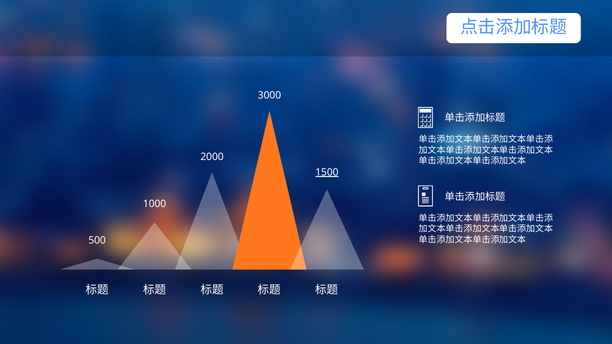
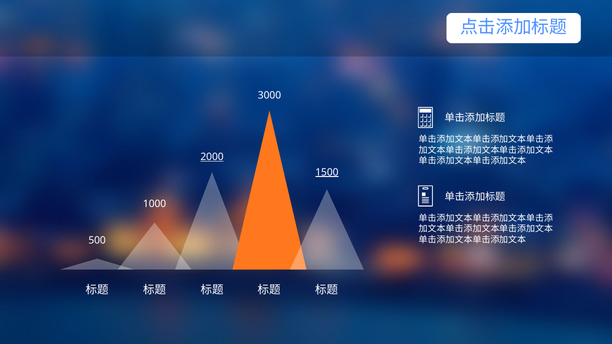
2000 underline: none -> present (212, 157)
